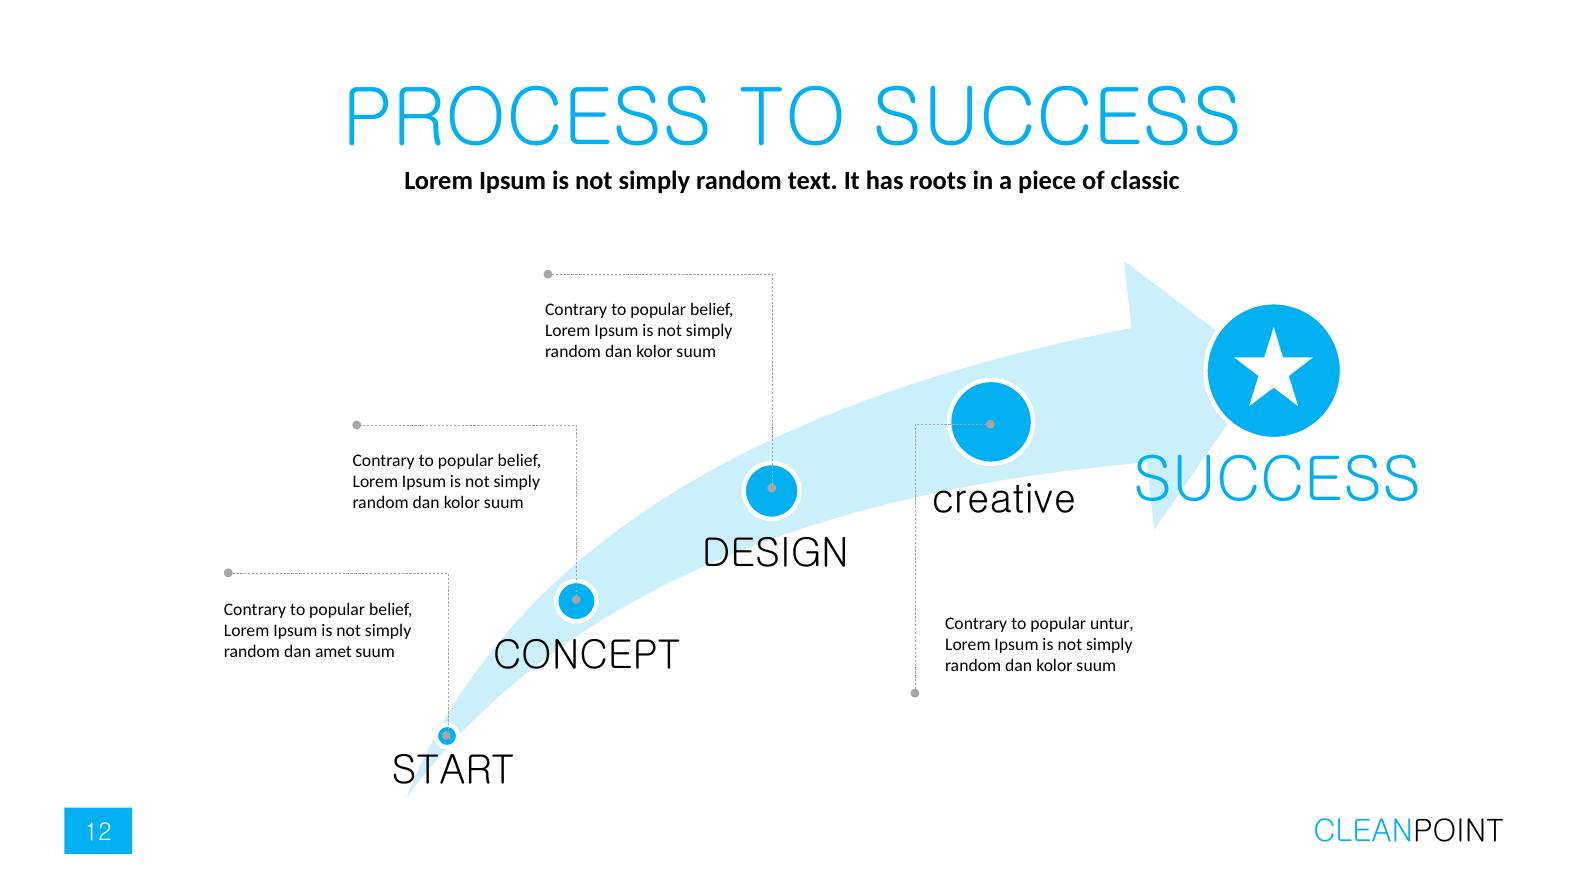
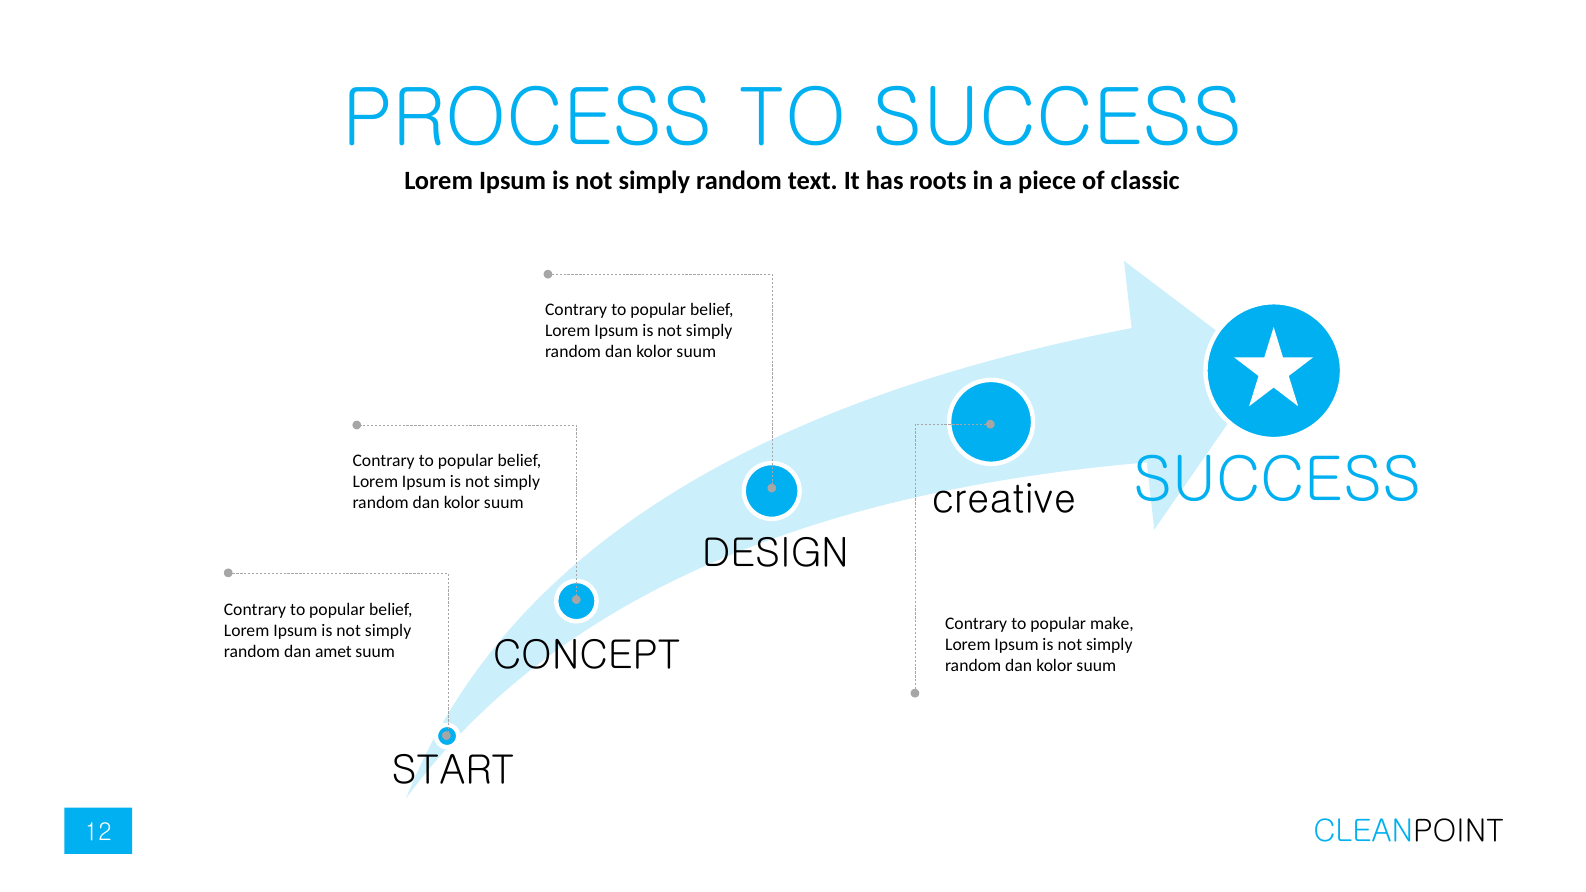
untur: untur -> make (1112, 624)
